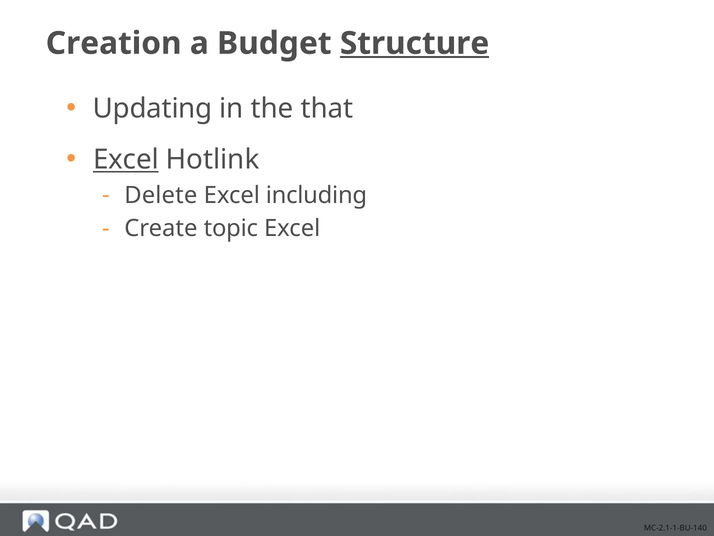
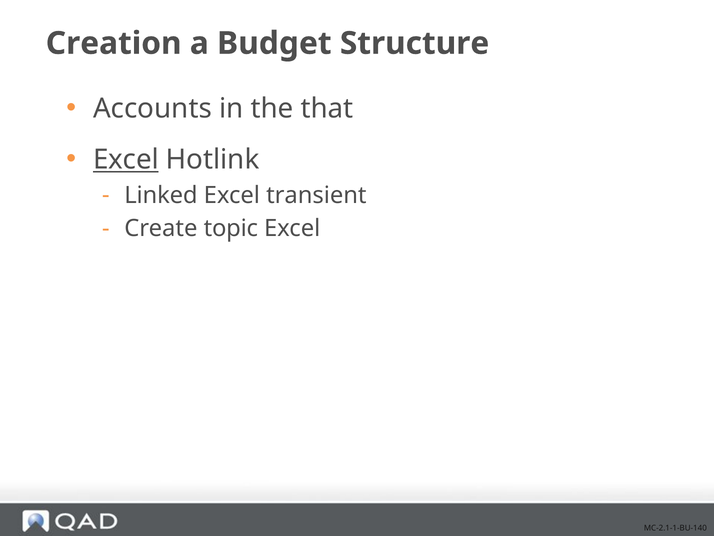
Structure underline: present -> none (415, 43)
Updating: Updating -> Accounts (152, 108)
Delete: Delete -> Linked (161, 195)
including: including -> transient (316, 195)
